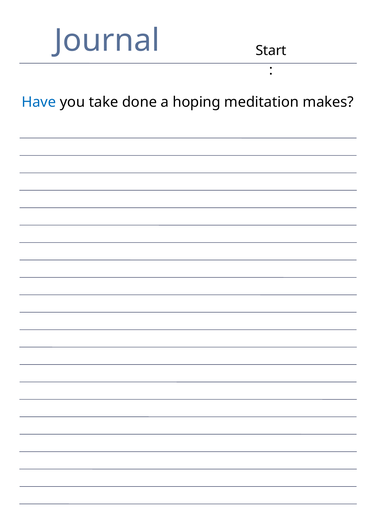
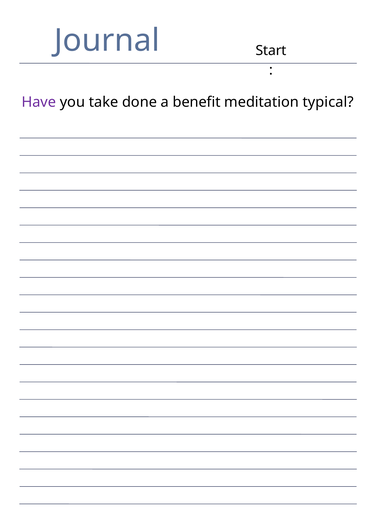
Have colour: blue -> purple (39, 102)
hoping: hoping -> benefit (197, 102)
makes: makes -> typical (328, 102)
